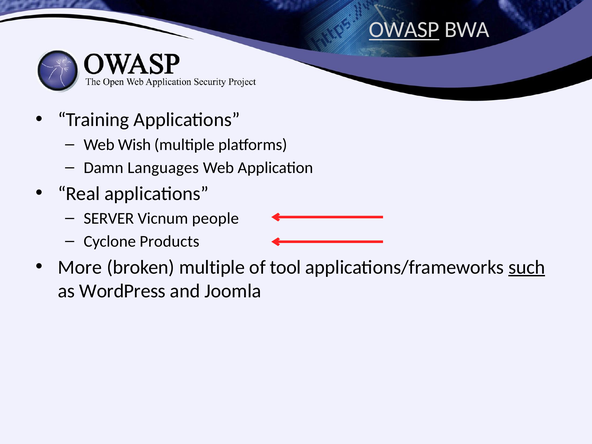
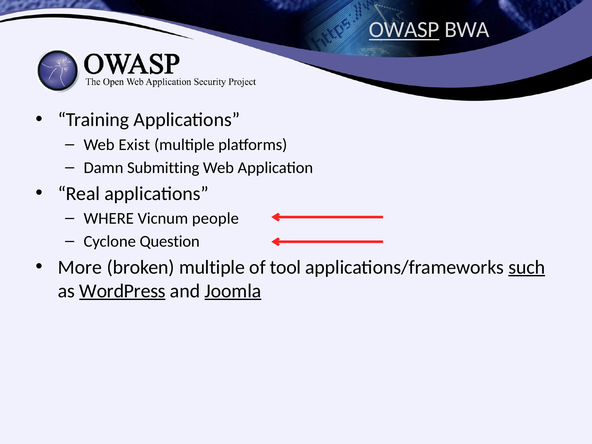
Wish: Wish -> Exist (134, 145)
Languages: Languages -> Submitting (163, 168)
SERVER: SERVER -> WHERE (109, 218)
Products: Products -> Question (170, 241)
WordPress underline: none -> present (122, 291)
Joomla underline: none -> present (233, 291)
